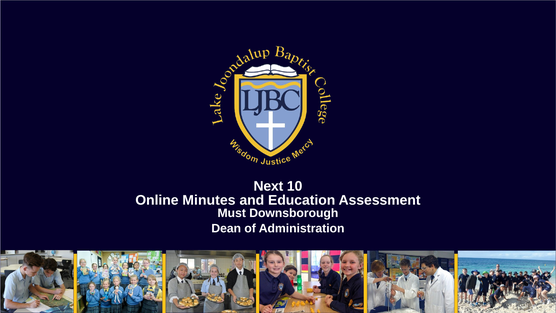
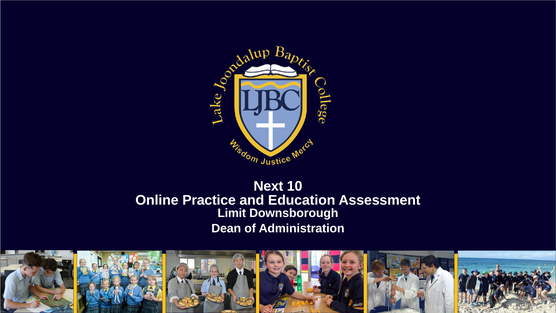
Minutes: Minutes -> Practice (209, 200)
Must: Must -> Limit (232, 213)
